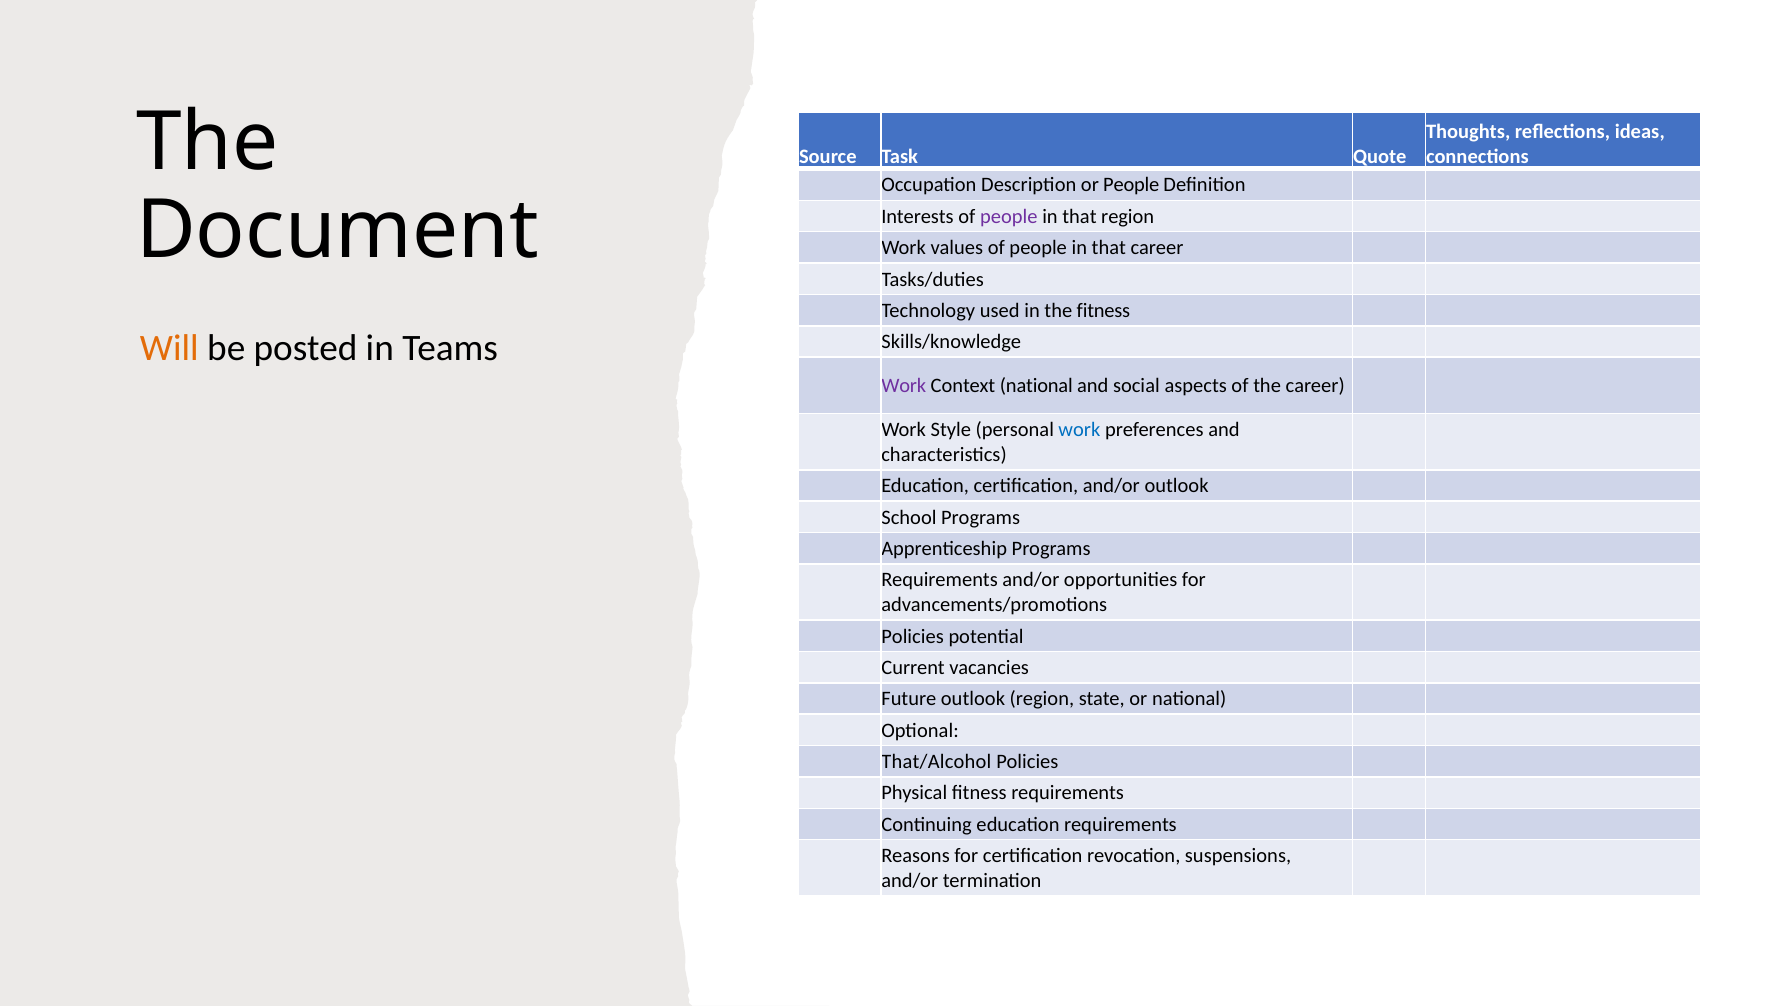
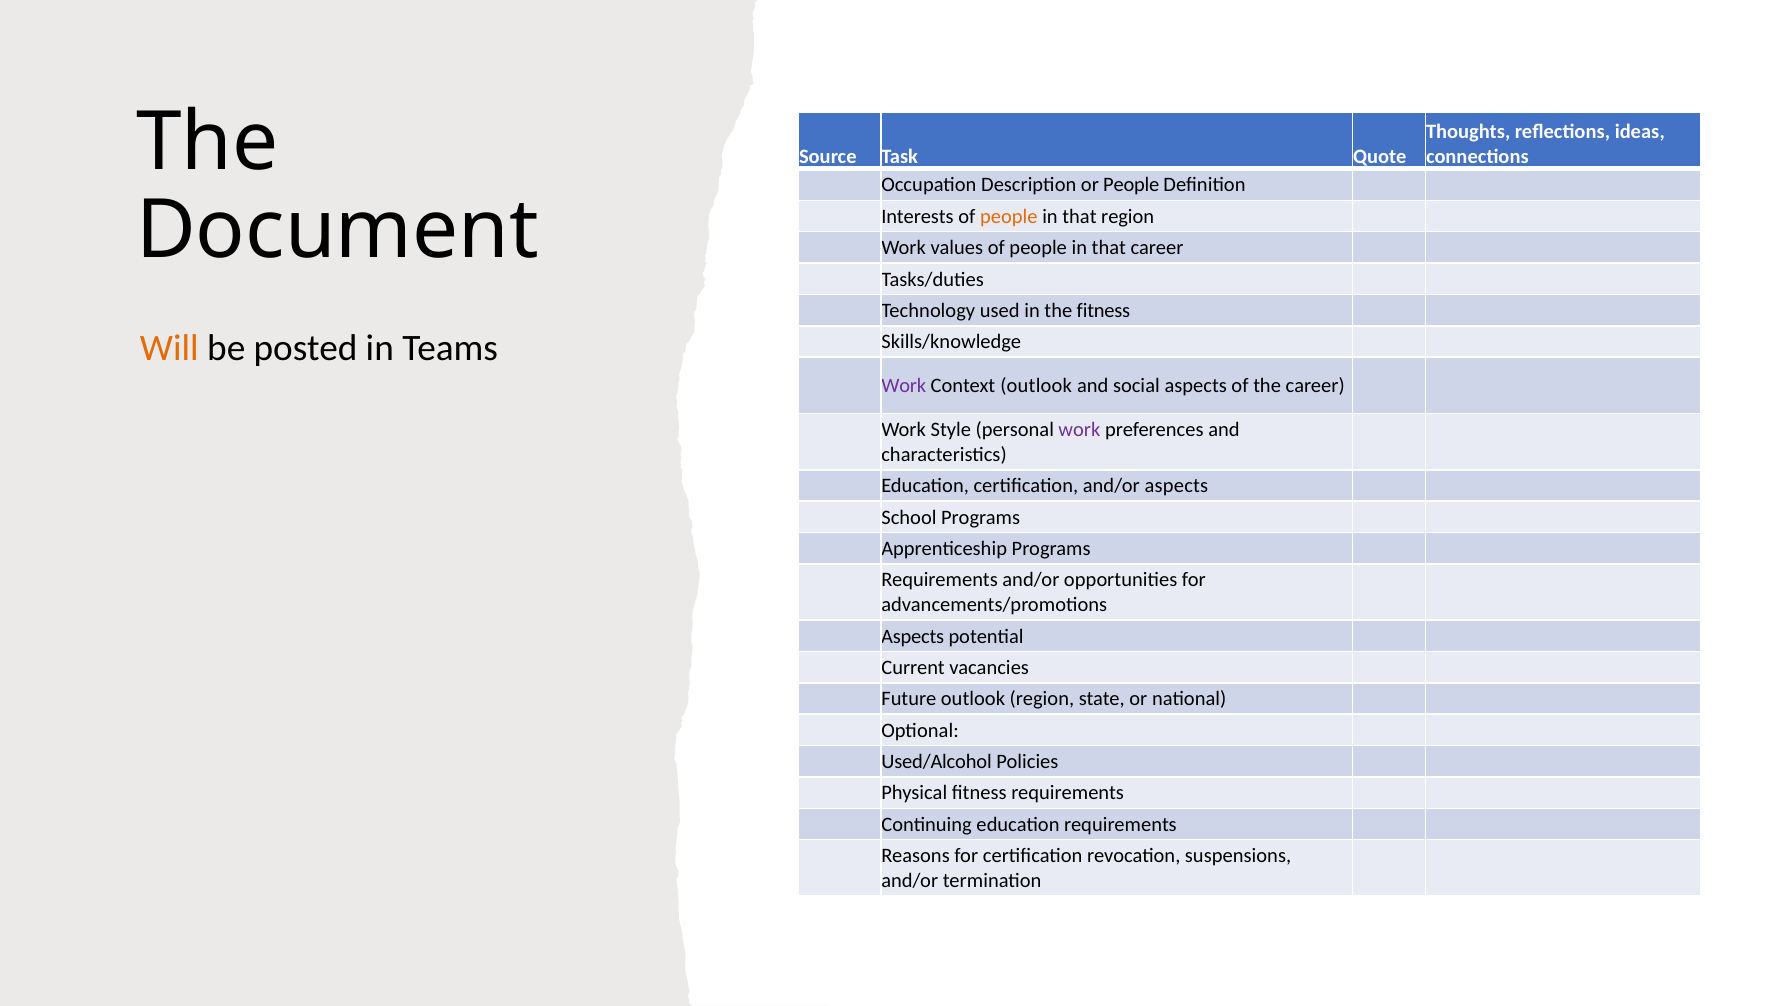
people colour: purple -> orange (1009, 216)
Context national: national -> outlook (1036, 386)
work colour: blue -> purple (1079, 429)
and/or outlook: outlook -> aspects (1176, 486)
Policies: Policies -> Aspects (913, 636)
That/Alcohol: That/Alcohol -> Used/Alcohol (937, 762)
